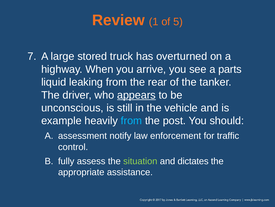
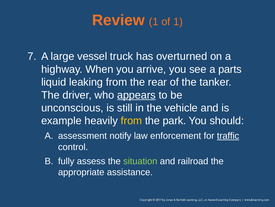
of 5: 5 -> 1 (178, 22)
stored: stored -> vessel (92, 56)
from colour: light blue -> yellow (131, 120)
post: post -> park (174, 120)
traffic underline: none -> present (228, 135)
dictates: dictates -> railroad (193, 161)
